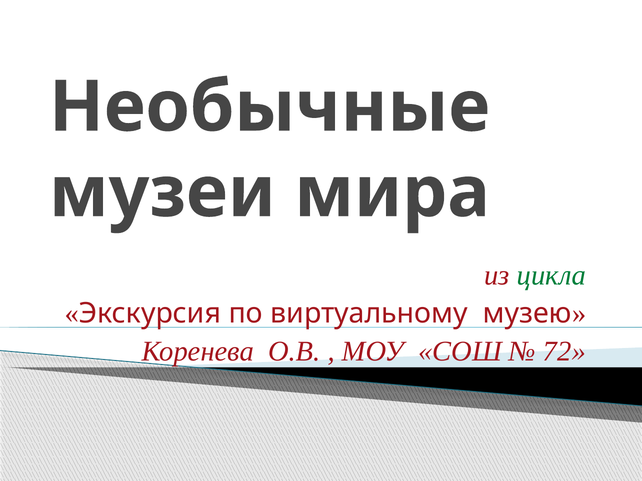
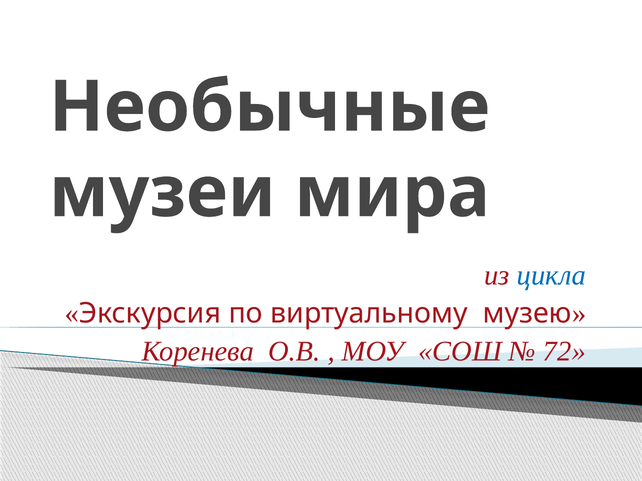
цикла colour: green -> blue (551, 276)
